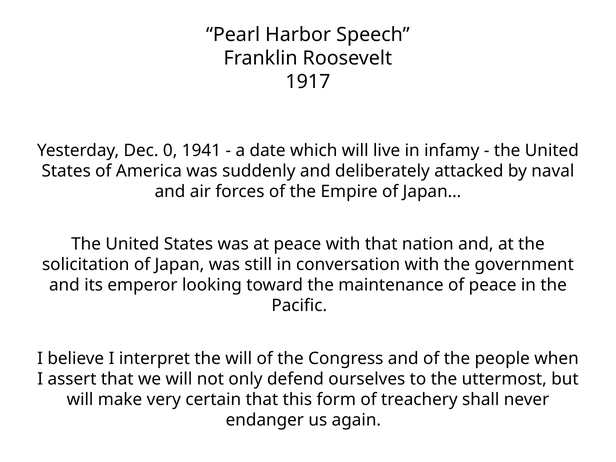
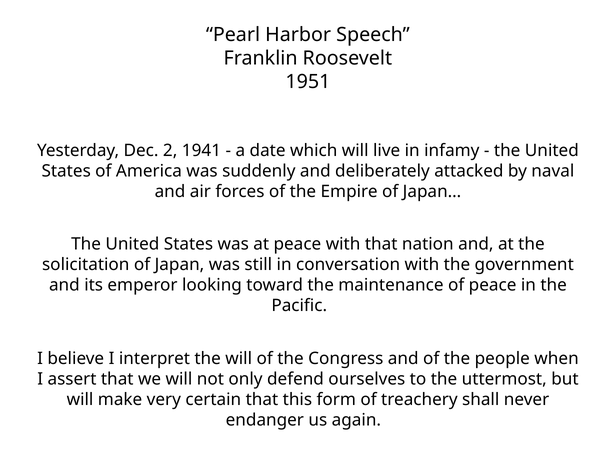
1917: 1917 -> 1951 (308, 82)
0: 0 -> 2 (170, 150)
